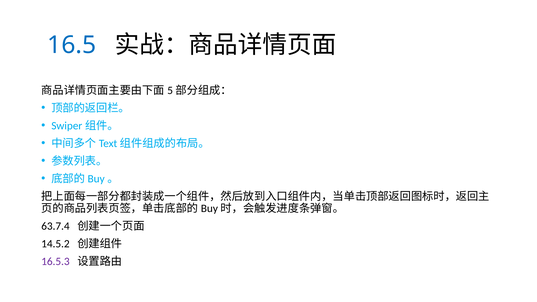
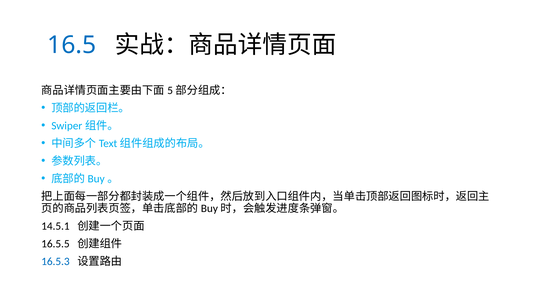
63.7.4: 63.7.4 -> 14.5.1 (55, 226)
14.5.2: 14.5.2 -> 16.5.5 (55, 244)
16.5.3 colour: purple -> blue (55, 262)
